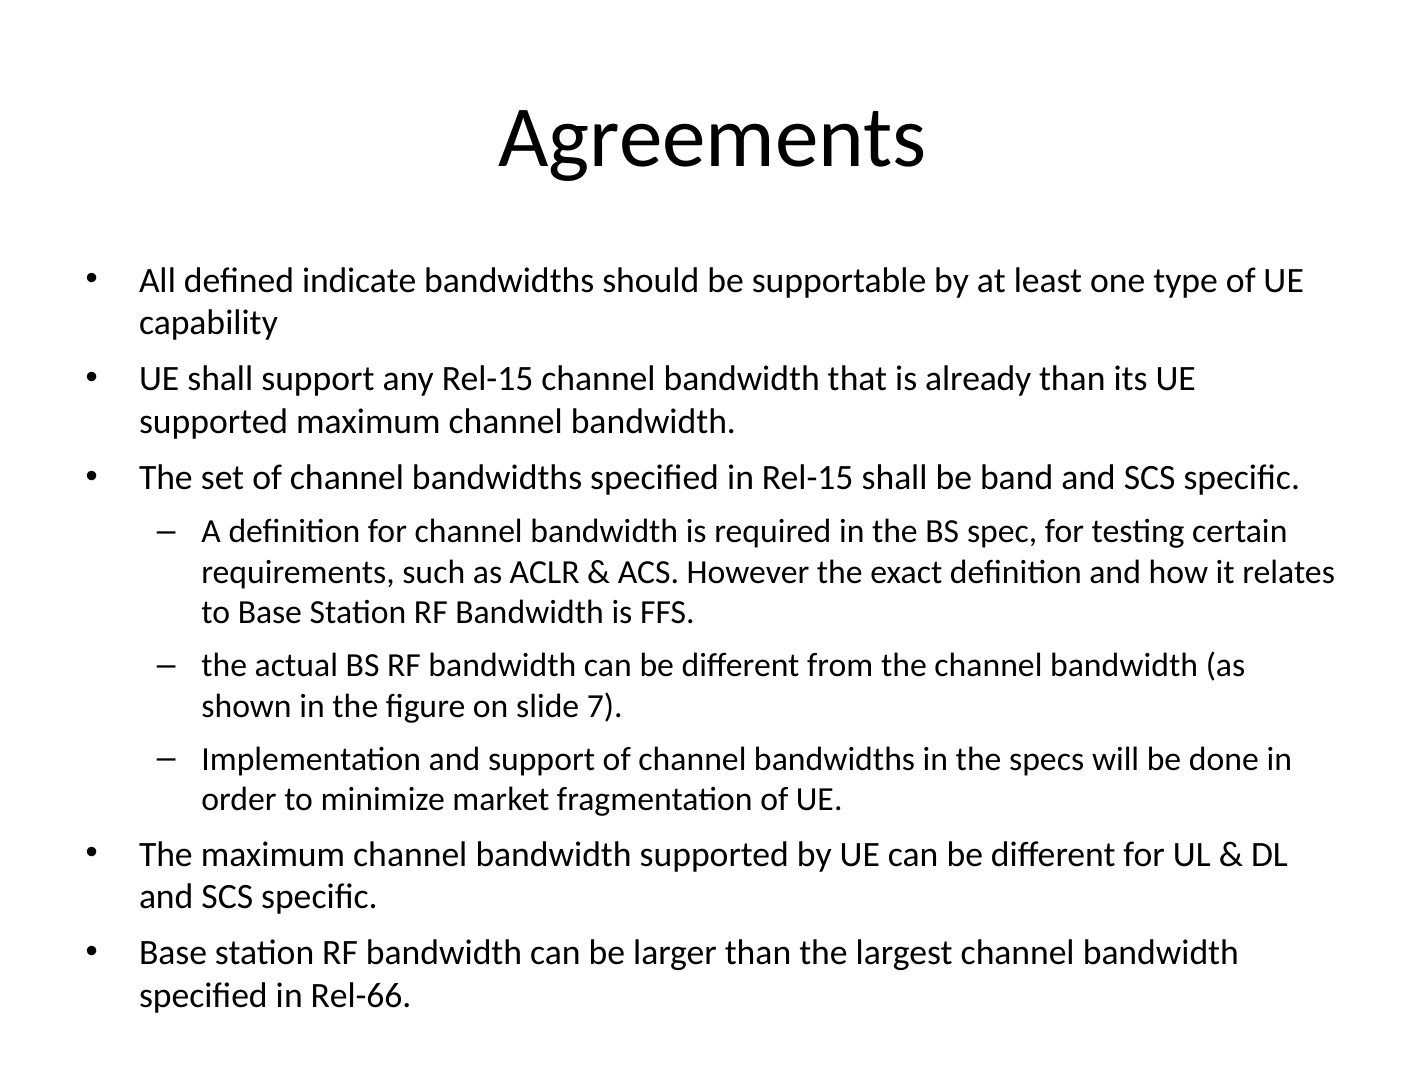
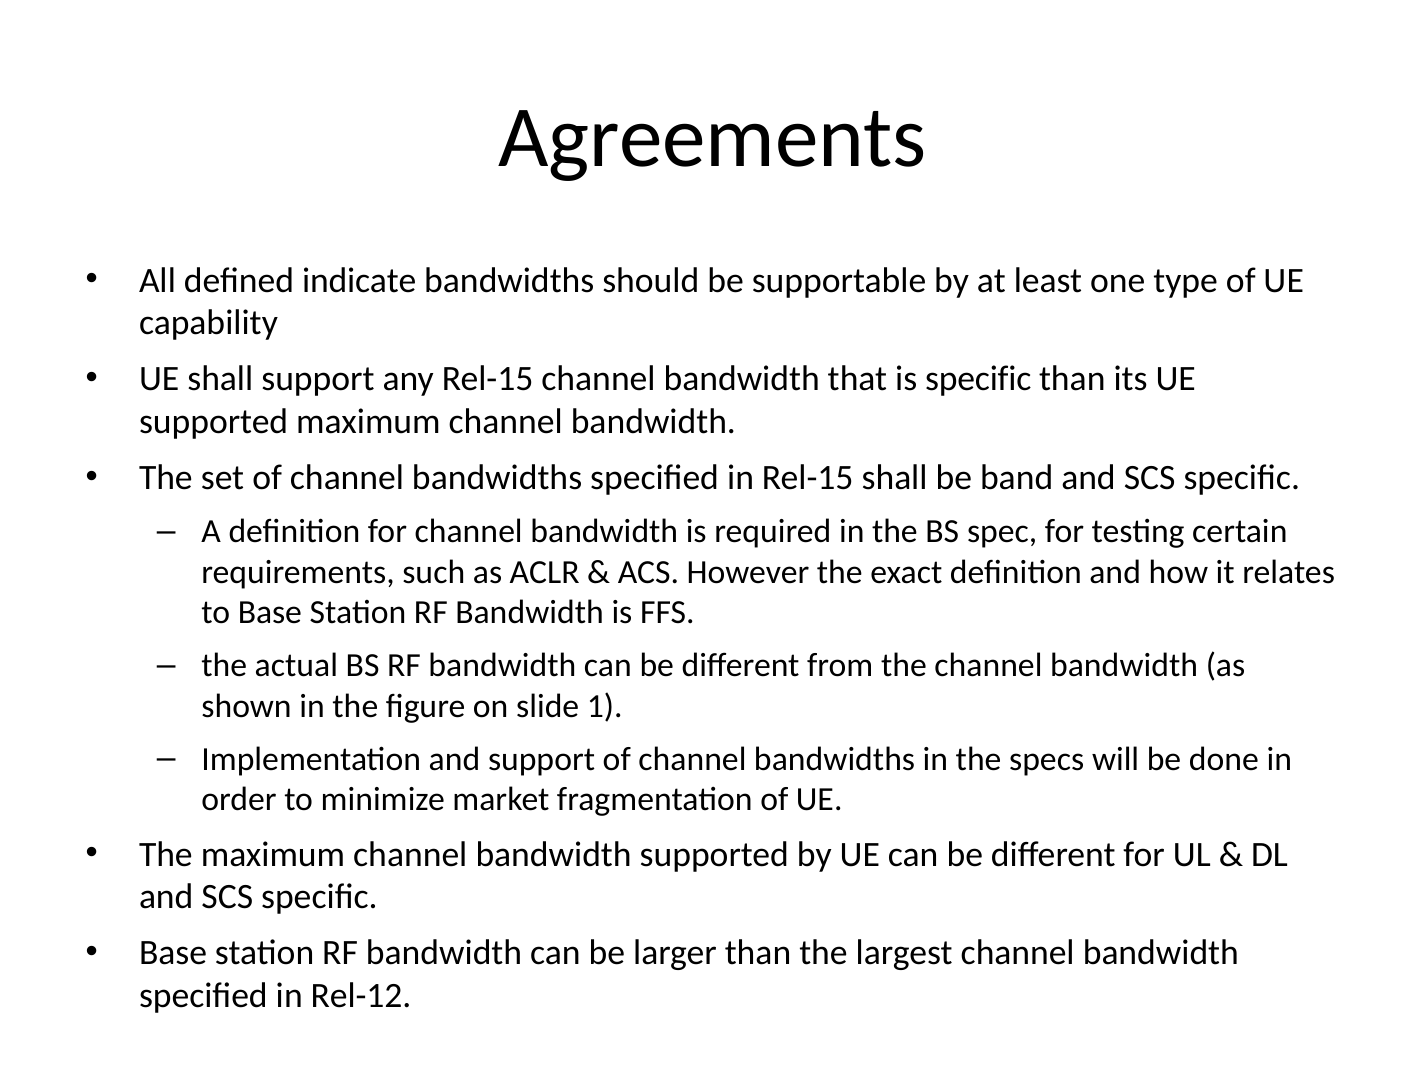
is already: already -> specific (978, 379)
7: 7 -> 1 (605, 706)
Rel-66: Rel-66 -> Rel-12 (361, 996)
